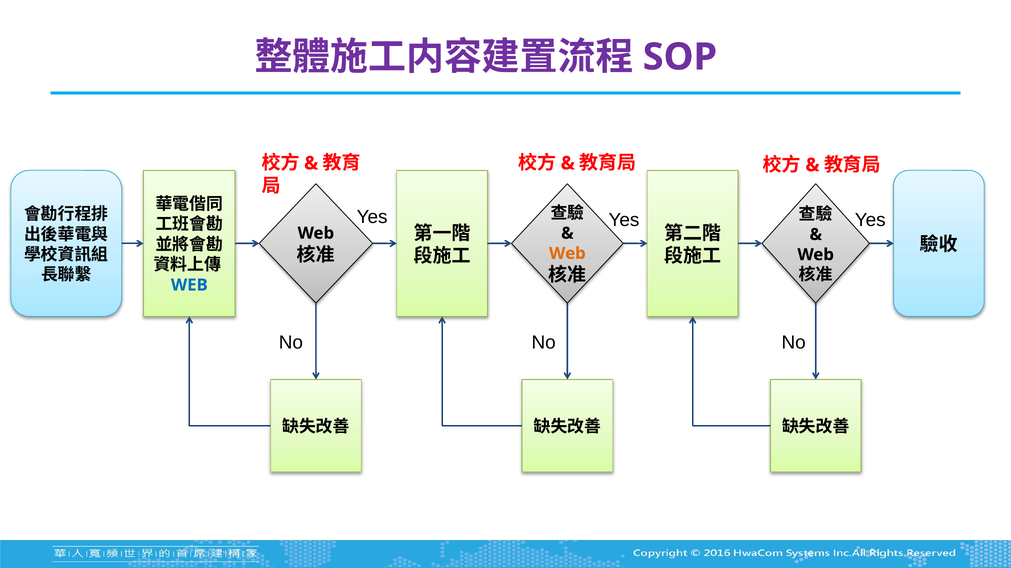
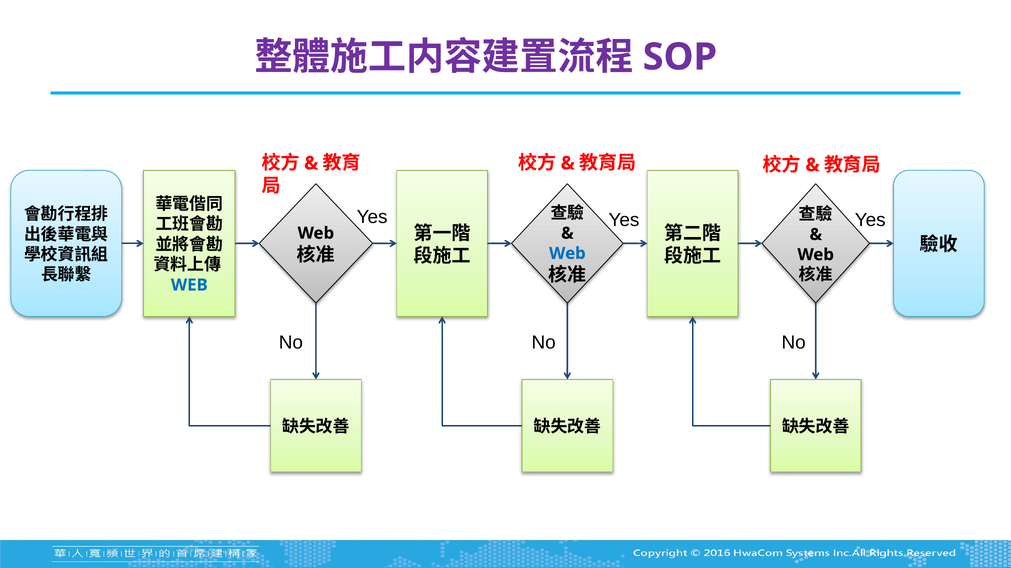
Web colour: orange -> blue (567, 254)
